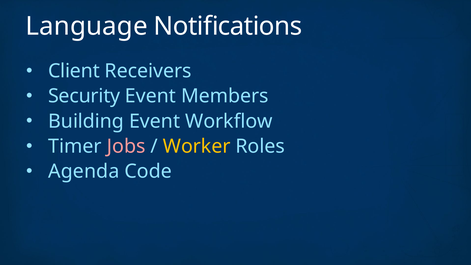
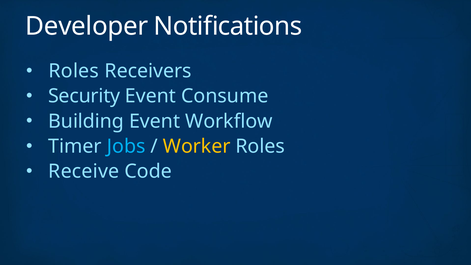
Language: Language -> Developer (87, 26)
Client: Client -> Roles (74, 71)
Members: Members -> Consume (225, 96)
Jobs colour: pink -> light blue (126, 146)
Agenda: Agenda -> Receive (84, 171)
